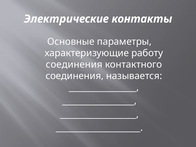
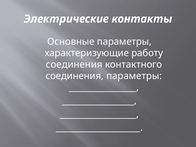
соединения называется: называется -> параметры (134, 76)
